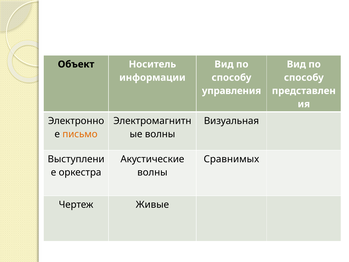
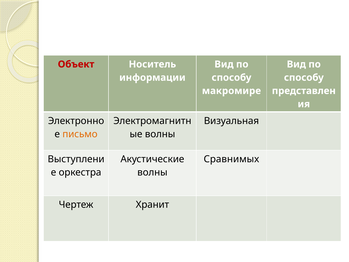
Объект colour: black -> red (76, 64)
управления: управления -> макромире (231, 91)
Живые: Живые -> Хранит (152, 205)
